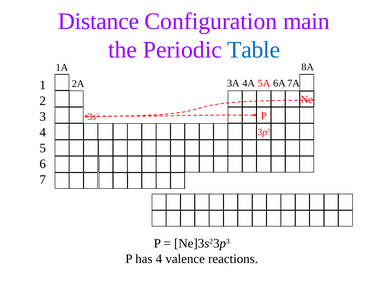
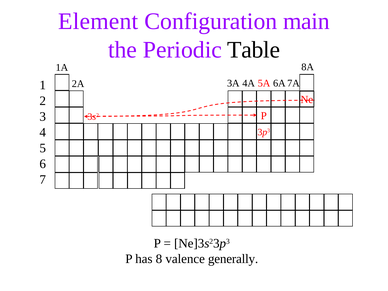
Distance: Distance -> Element (98, 21)
Table colour: blue -> black (254, 50)
has 4: 4 -> 8 (159, 259)
reactions: reactions -> generally (233, 259)
